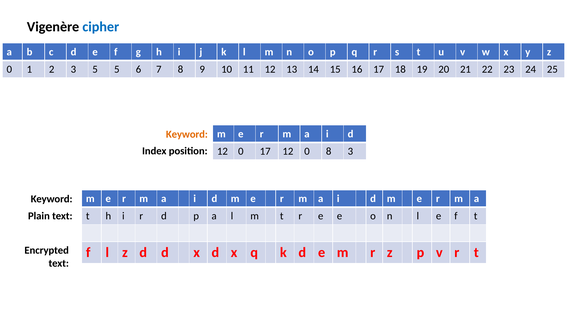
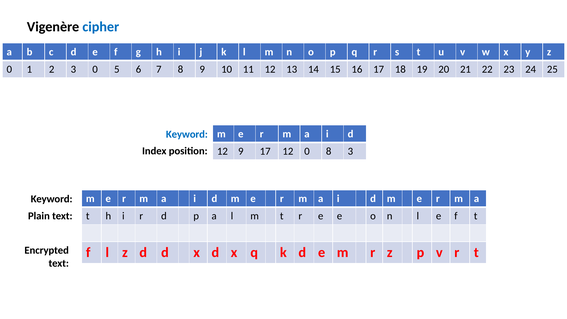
3 5: 5 -> 0 (95, 69)
Keyword colour: orange -> blue (187, 134)
0: 0 -> 9 (241, 151)
